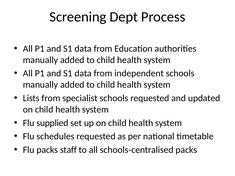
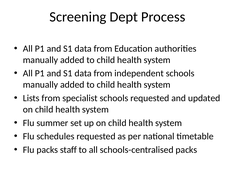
supplied: supplied -> summer (52, 123)
